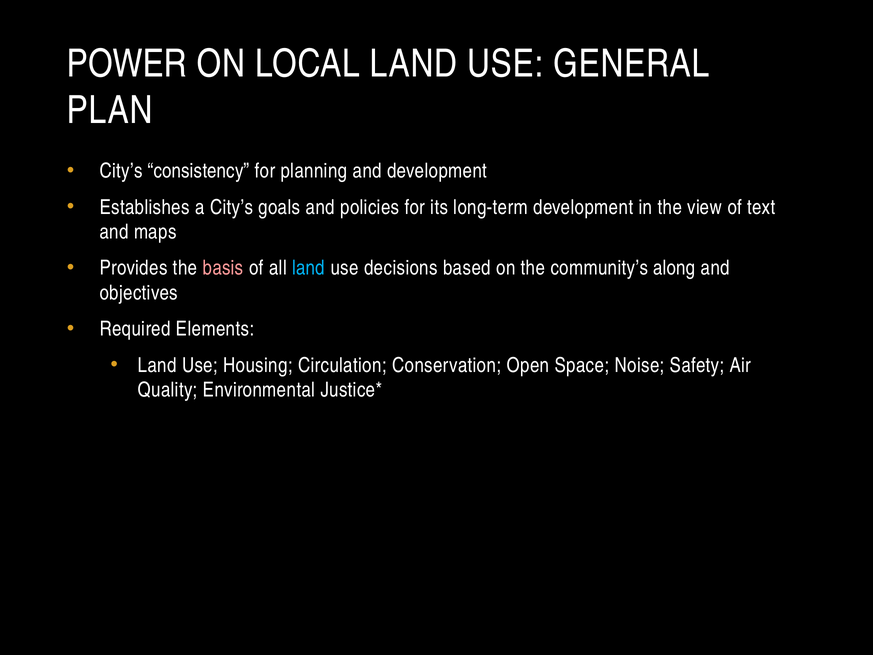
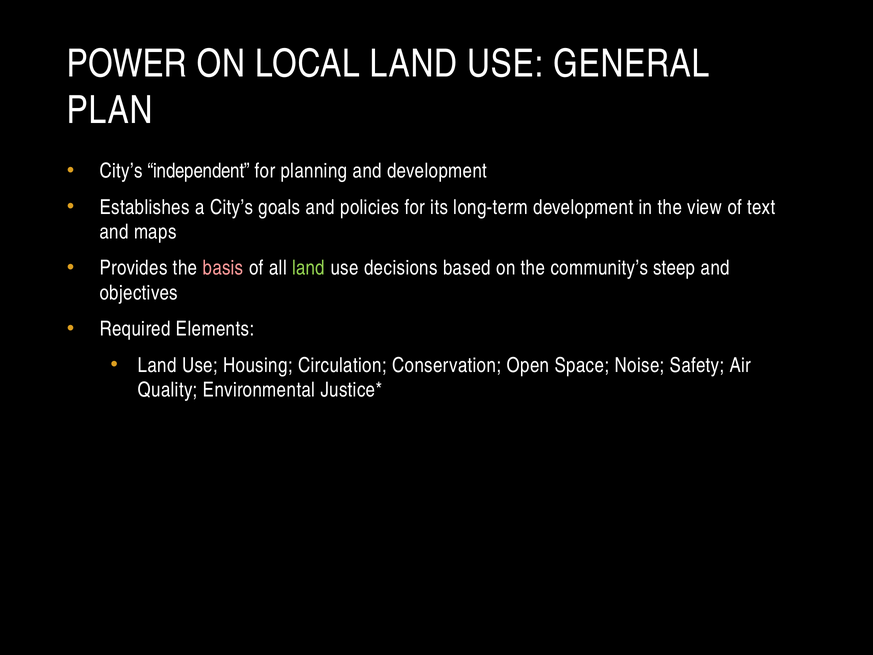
consistency: consistency -> independent (199, 171)
land colour: light blue -> light green (309, 268)
along: along -> steep (674, 268)
